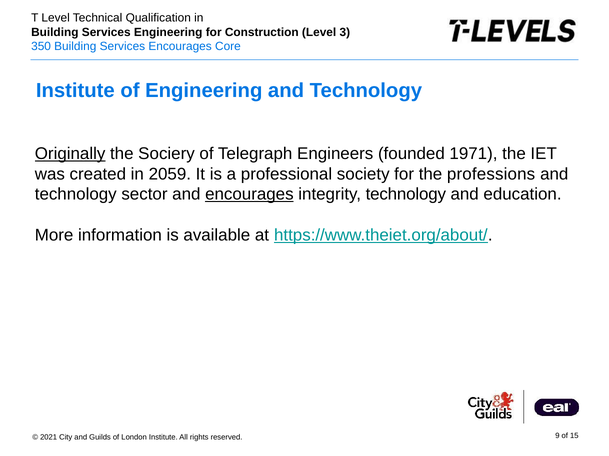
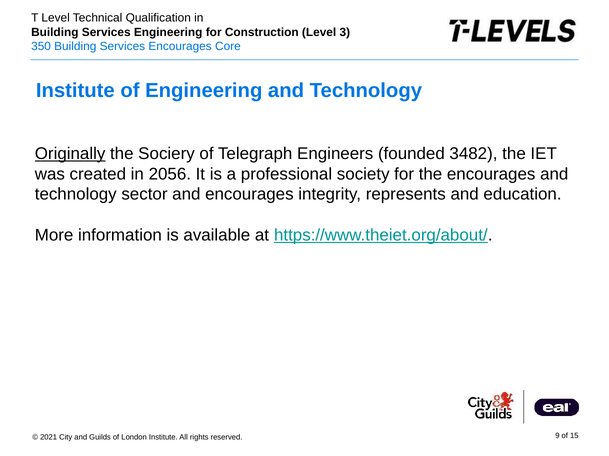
1971: 1971 -> 3482 (473, 154)
2059: 2059 -> 2056 (170, 174)
the professions: professions -> encourages (491, 174)
encourages underline: present -> none (249, 195)
integrity technology: technology -> represents (406, 195)
